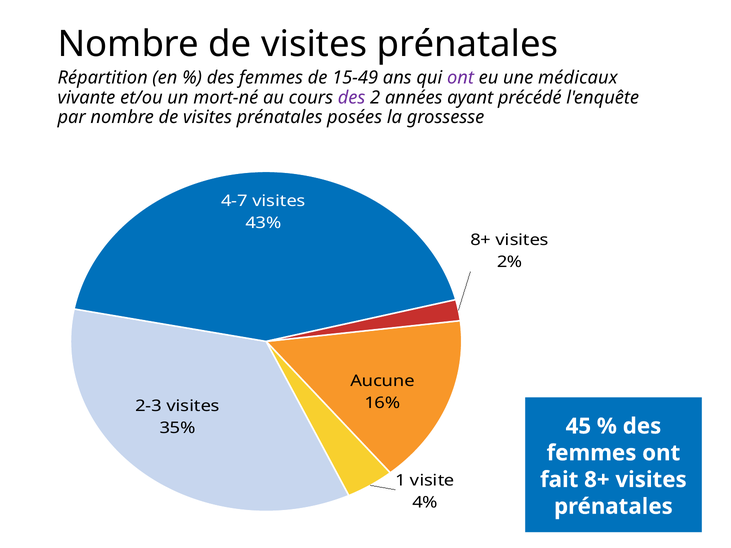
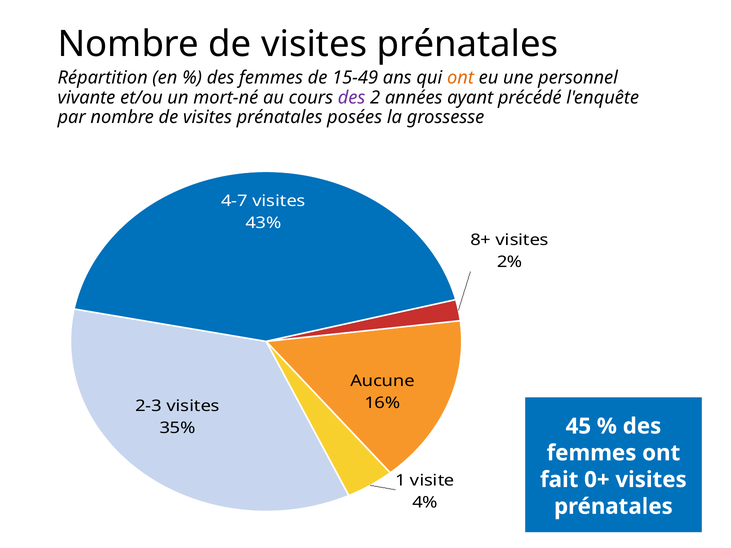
ont colour: purple -> orange (461, 78)
médicaux: médicaux -> personnel (578, 78)
fait 8+: 8+ -> 0+ (597, 480)
